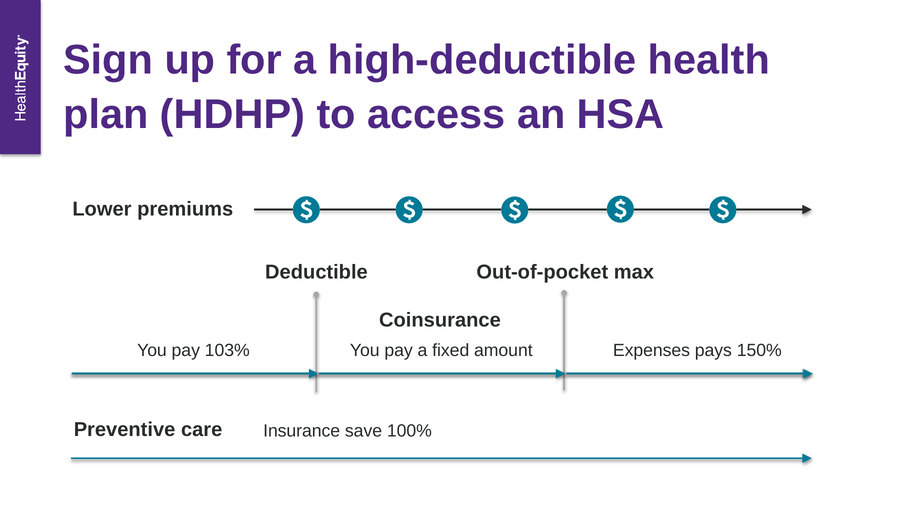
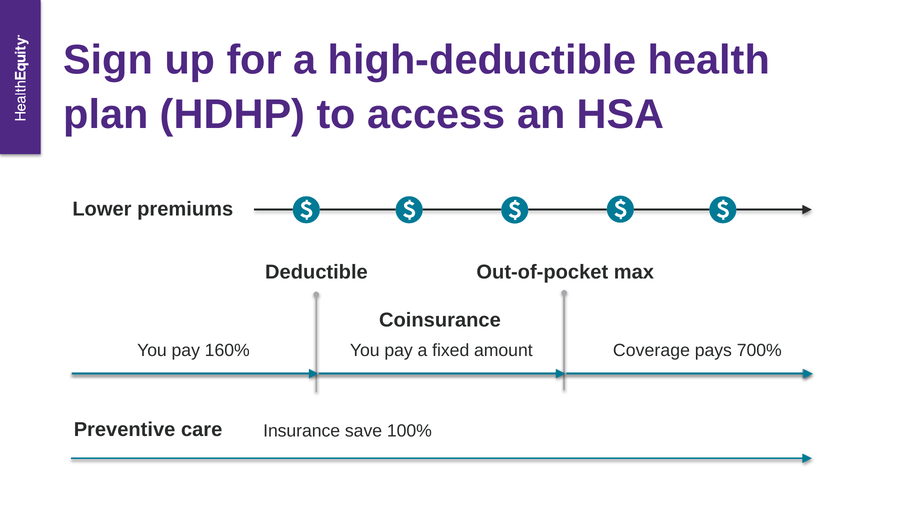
103%: 103% -> 160% (227, 350)
Expenses: Expenses -> Coverage (651, 350)
150%: 150% -> 700% (759, 350)
